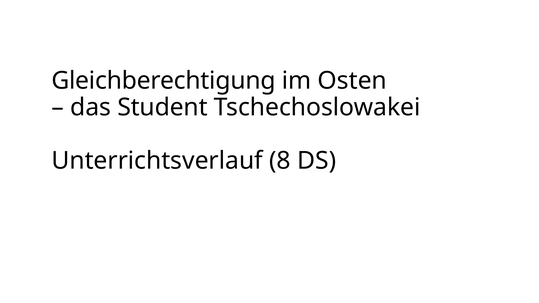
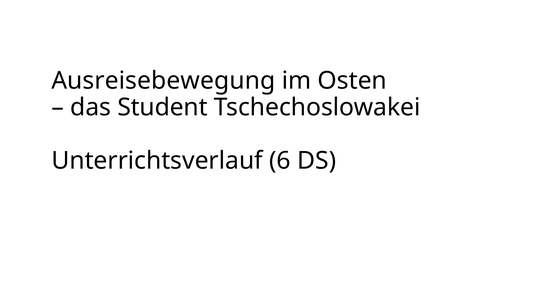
Gleichberechtigung: Gleichberechtigung -> Ausreisebewegung (163, 81)
8: 8 -> 6 (280, 161)
